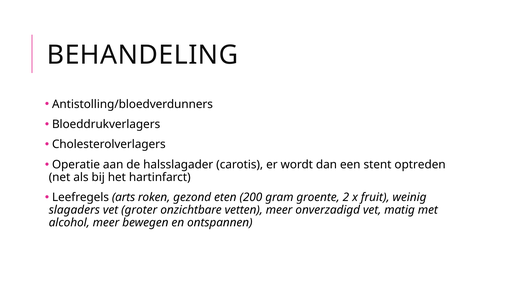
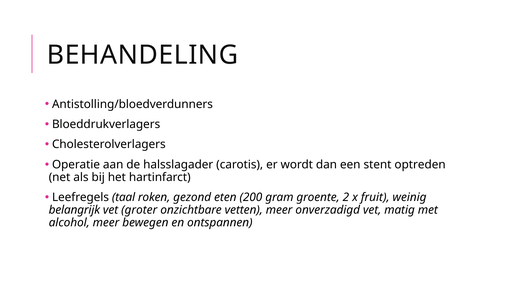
arts: arts -> taal (124, 197)
slagaders: slagaders -> belangrijk (74, 210)
